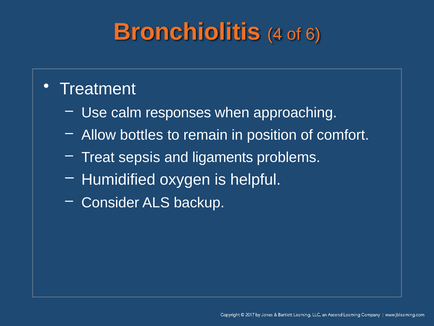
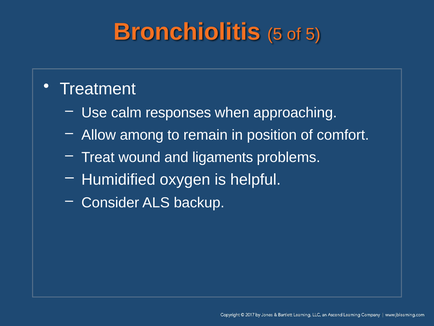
Bronchiolitis 4: 4 -> 5 (275, 34)
of 6: 6 -> 5 (313, 34)
bottles: bottles -> among (142, 135)
sepsis: sepsis -> wound (139, 157)
